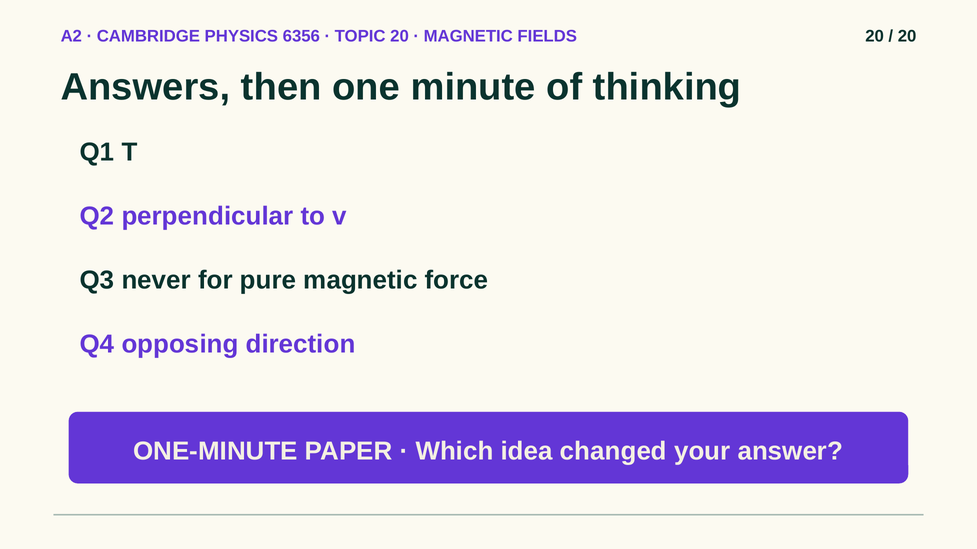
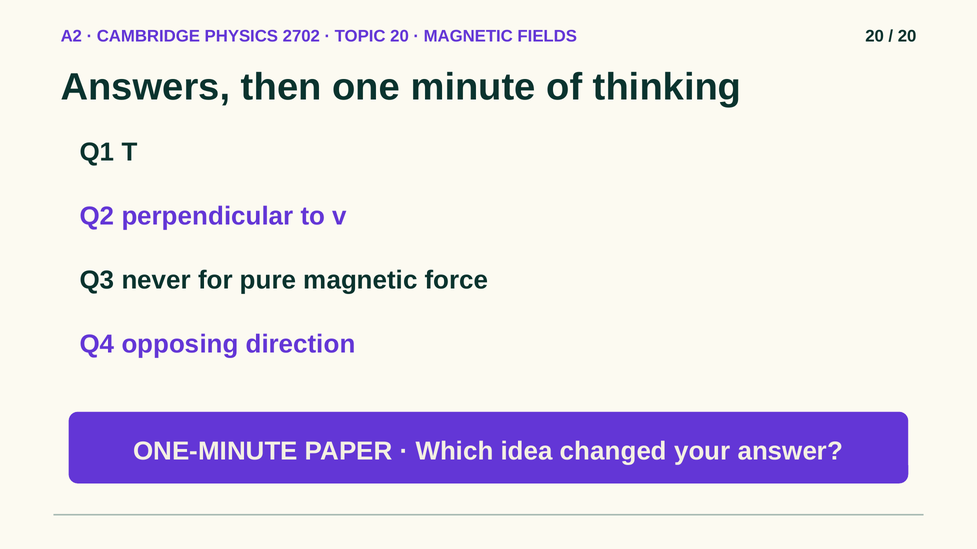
6356: 6356 -> 2702 (301, 36)
